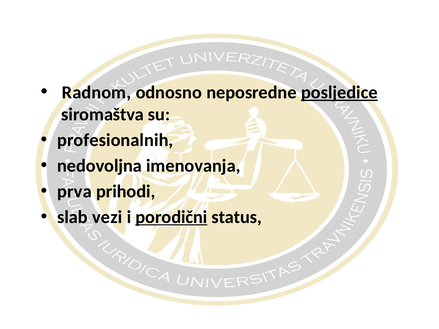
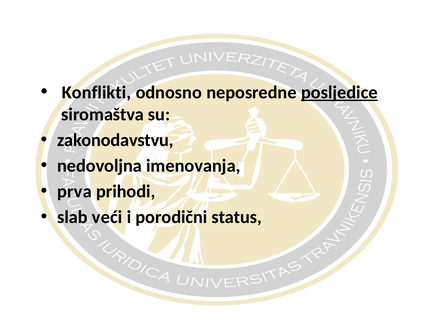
Radnom: Radnom -> Konflikti (97, 93)
profesionalnih: profesionalnih -> zakonodavstvu (115, 140)
vezi: vezi -> veći (107, 217)
porodični underline: present -> none (171, 217)
